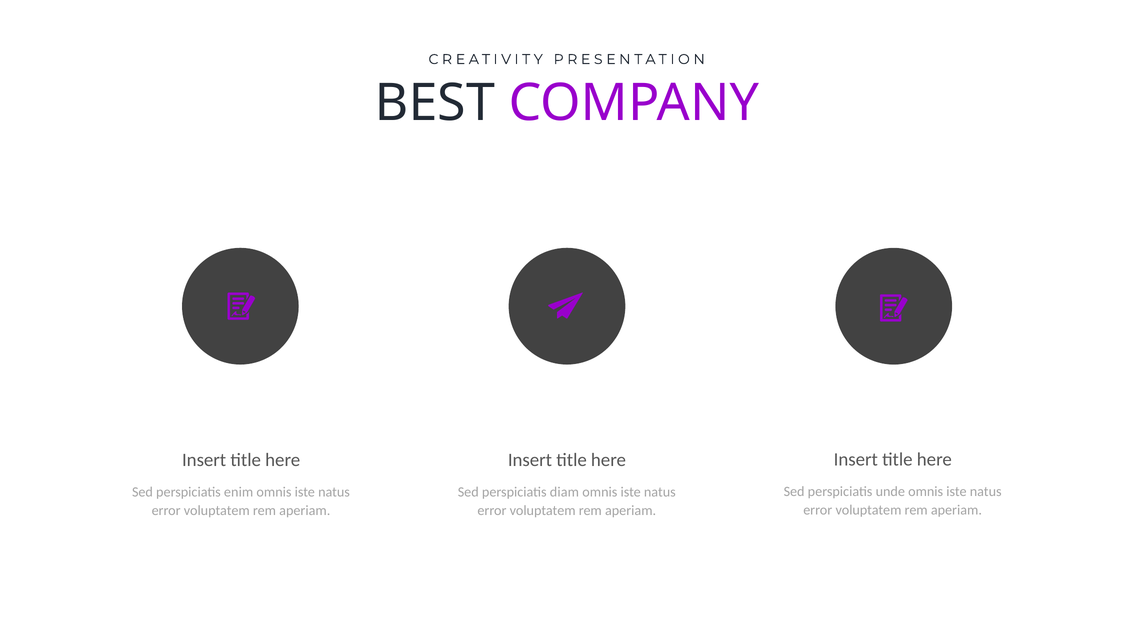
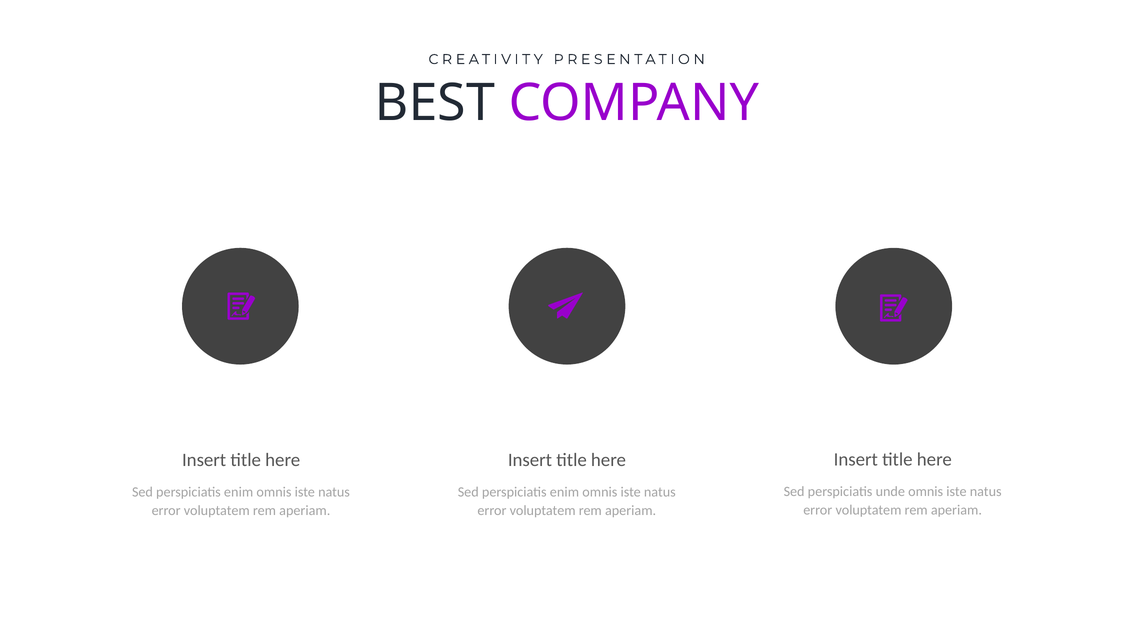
diam: diam -> enim (564, 492)
